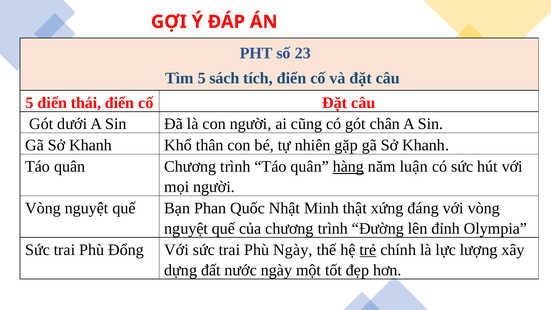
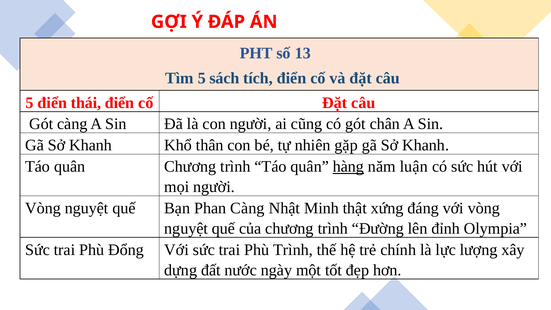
23: 23 -> 13 (303, 53)
Gót dưới: dưới -> càng (72, 124)
Phan Quốc: Quốc -> Càng (247, 208)
Phù Ngày: Ngày -> Trình (293, 250)
trẻ underline: present -> none (368, 250)
